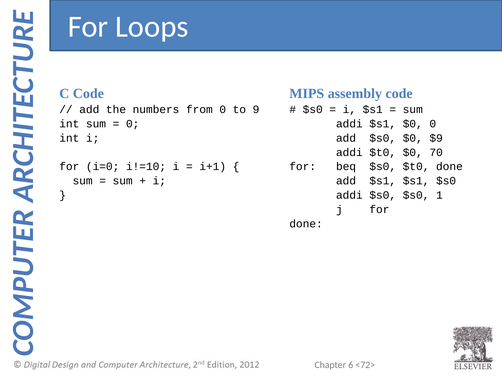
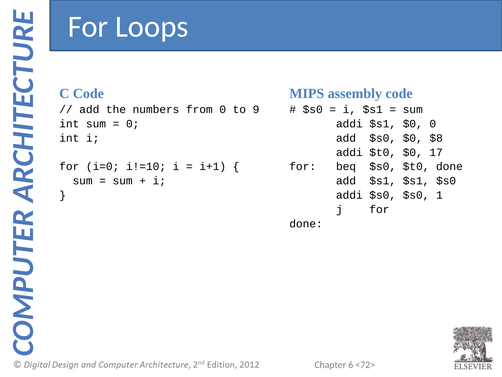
$9: $9 -> $8 (436, 138)
70: 70 -> 17 (436, 152)
